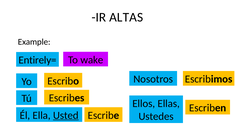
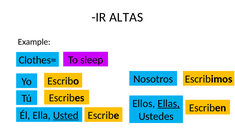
wake: wake -> sleep (92, 60)
Entirely=: Entirely= -> Clothes= (37, 60)
Ellas underline: none -> present (169, 104)
